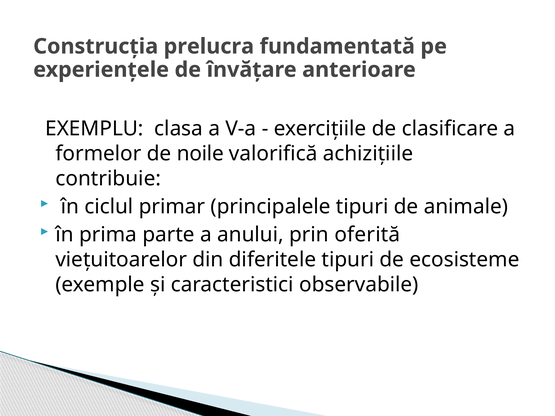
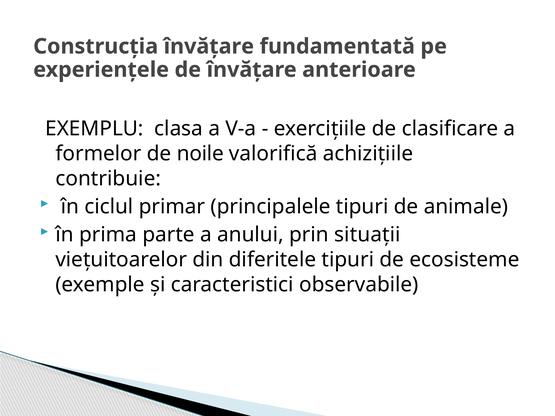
Construcția prelucra: prelucra -> învățare (209, 46)
oferită: oferită -> situații (367, 235)
